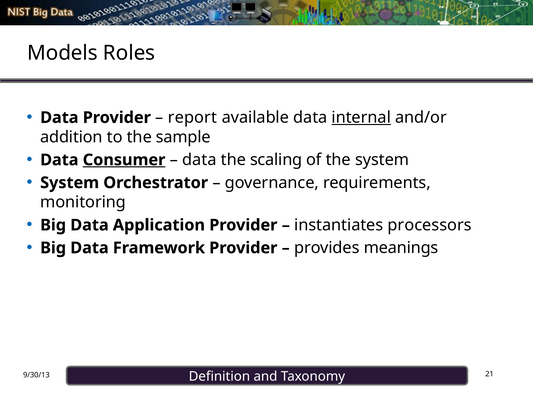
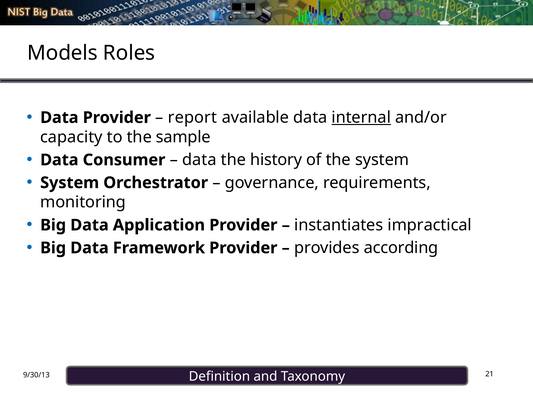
addition: addition -> capacity (71, 137)
Consumer underline: present -> none (124, 160)
scaling: scaling -> history (276, 160)
processors: processors -> impractical (430, 225)
meanings: meanings -> according (401, 248)
